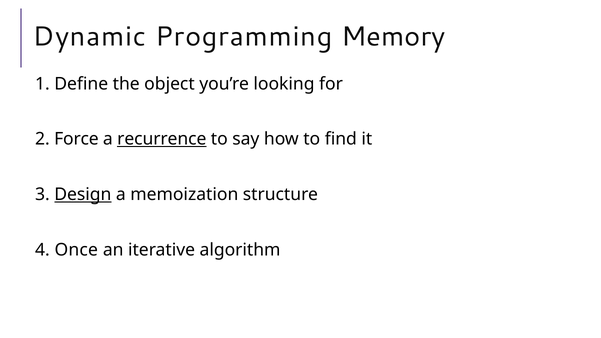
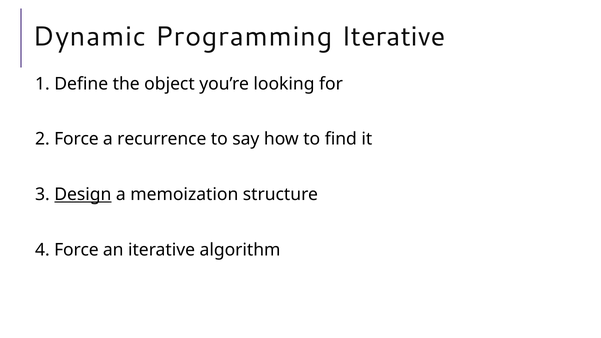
Programming Memory: Memory -> Iterative (393, 37)
recurrence underline: present -> none (162, 139)
4 Once: Once -> Force (76, 250)
